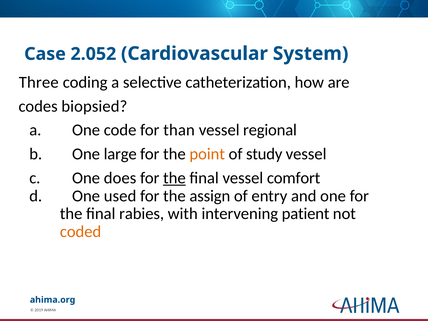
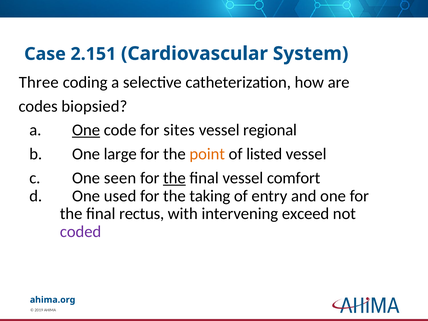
2.052: 2.052 -> 2.151 (93, 54)
One underline: none -> present (86, 130)
than: than -> sites (179, 130)
study: study -> listed (264, 154)
does: does -> seen (120, 178)
assign: assign -> taking (210, 196)
rabies: rabies -> rectus (142, 214)
patient: patient -> exceed (306, 214)
coded colour: orange -> purple (81, 232)
